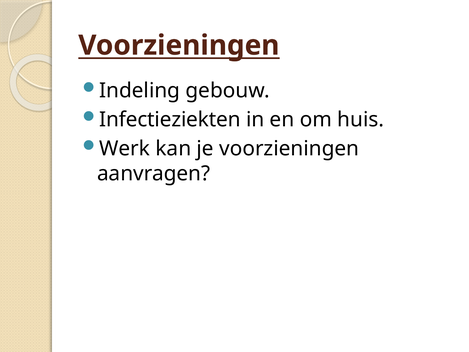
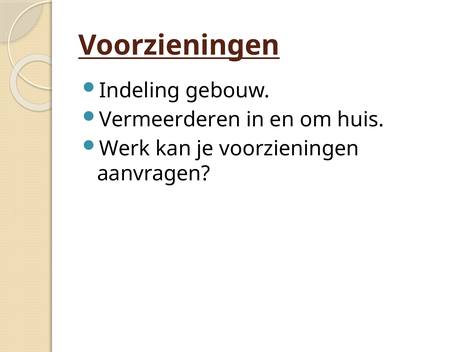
Infectieziekten: Infectieziekten -> Vermeerderen (170, 119)
